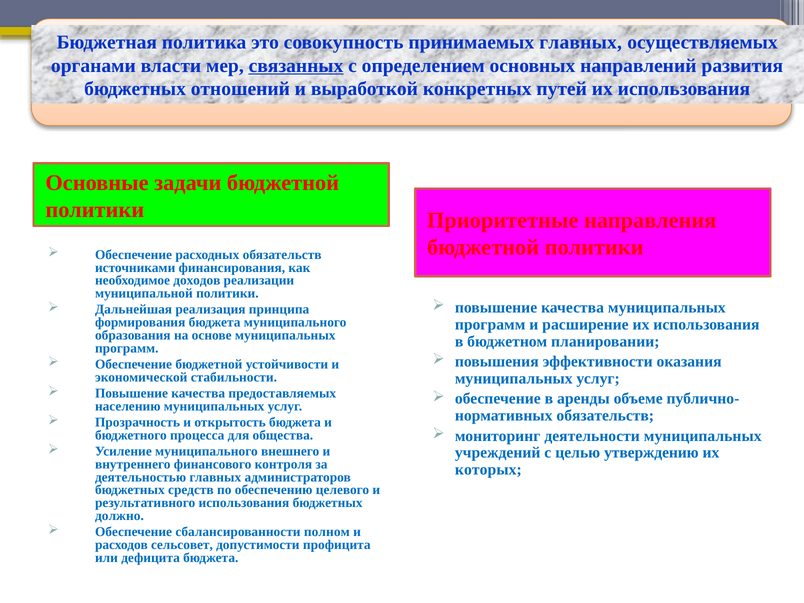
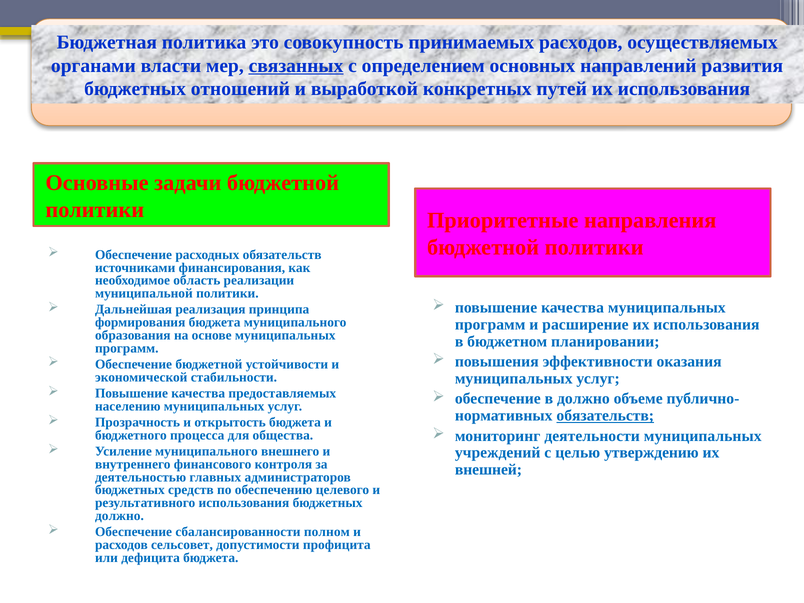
принимаемых главных: главных -> расходов (581, 42)
доходов: доходов -> область (197, 280)
в аренды: аренды -> должно (583, 399)
обязательств underline: none -> present (605, 416)
которых: которых -> внешней (488, 470)
